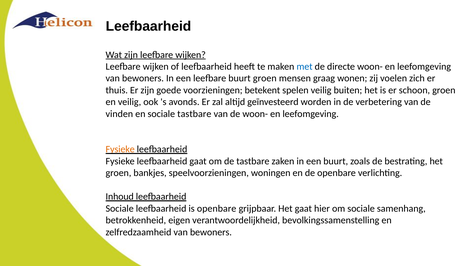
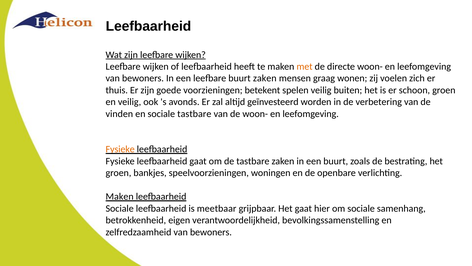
met colour: blue -> orange (305, 66)
buurt groen: groen -> zaken (265, 78)
Inhoud: Inhoud -> Maken (120, 196)
is openbare: openbare -> meetbaar (217, 208)
